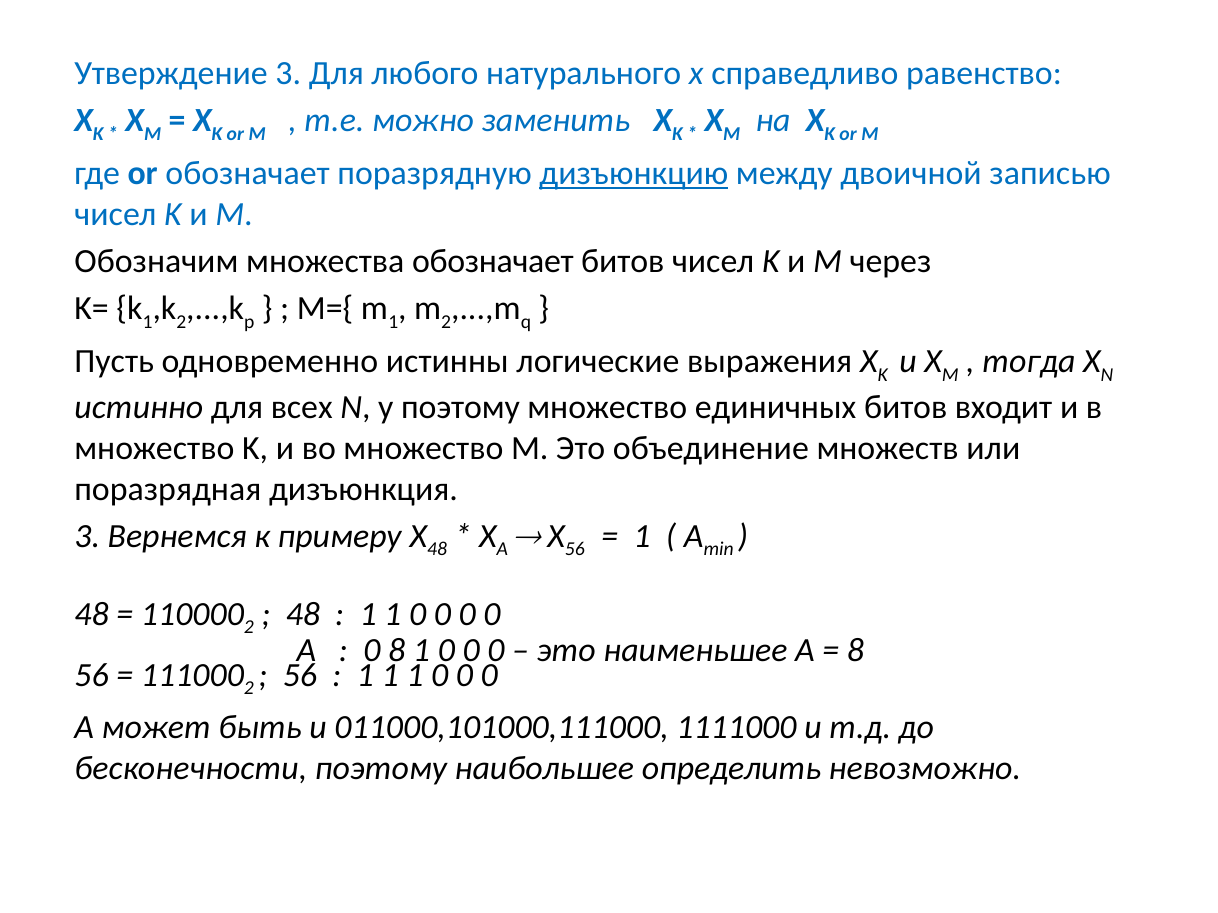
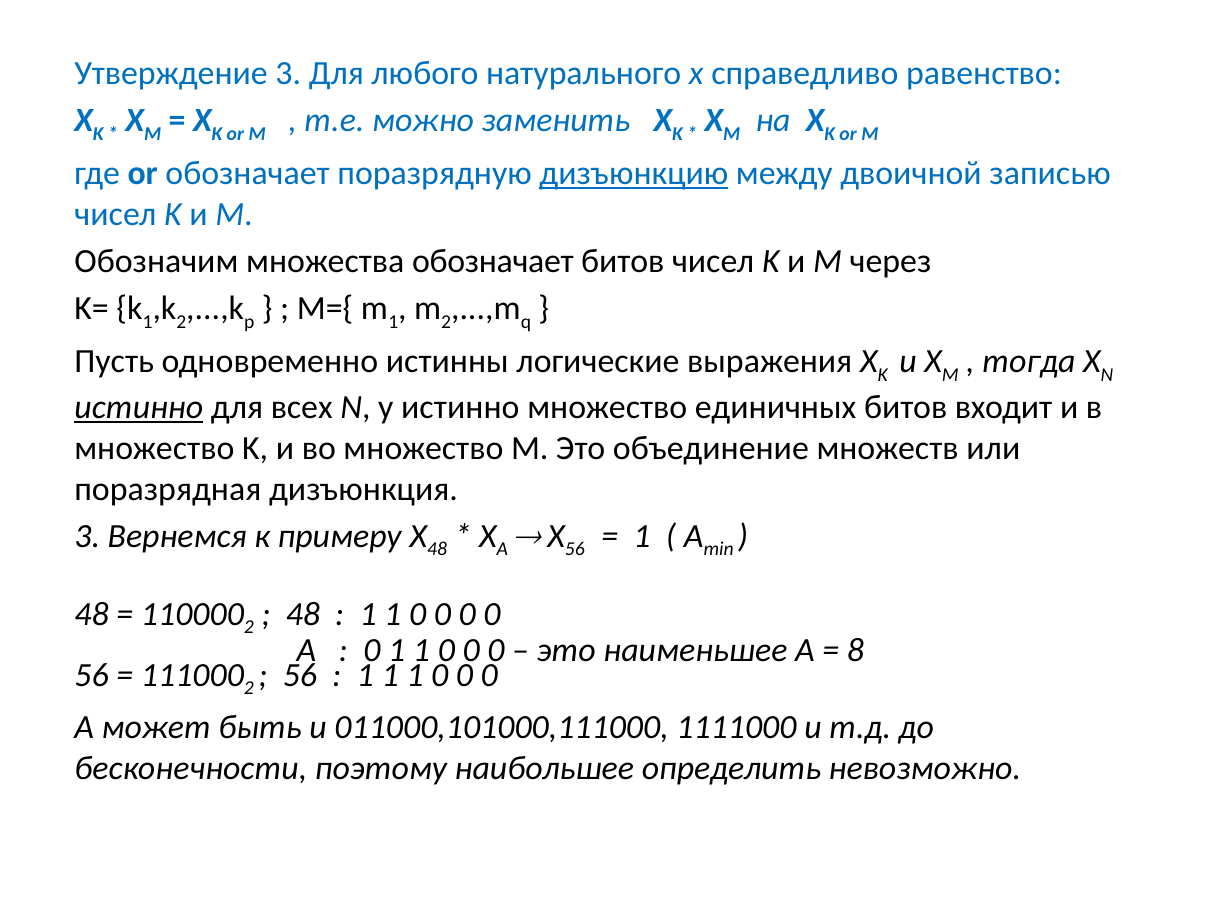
истинно underline: none -> present (139, 408)
у поэтому: поэтому -> истинно (460, 408)
0 8: 8 -> 1 (397, 650)
